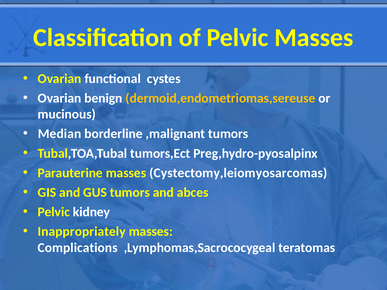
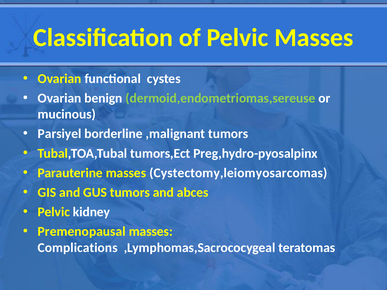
dermoid,endometriomas,sereuse colour: yellow -> light green (220, 98)
Median: Median -> Parsiyel (60, 134)
Inappropriately: Inappropriately -> Premenopausal (82, 232)
